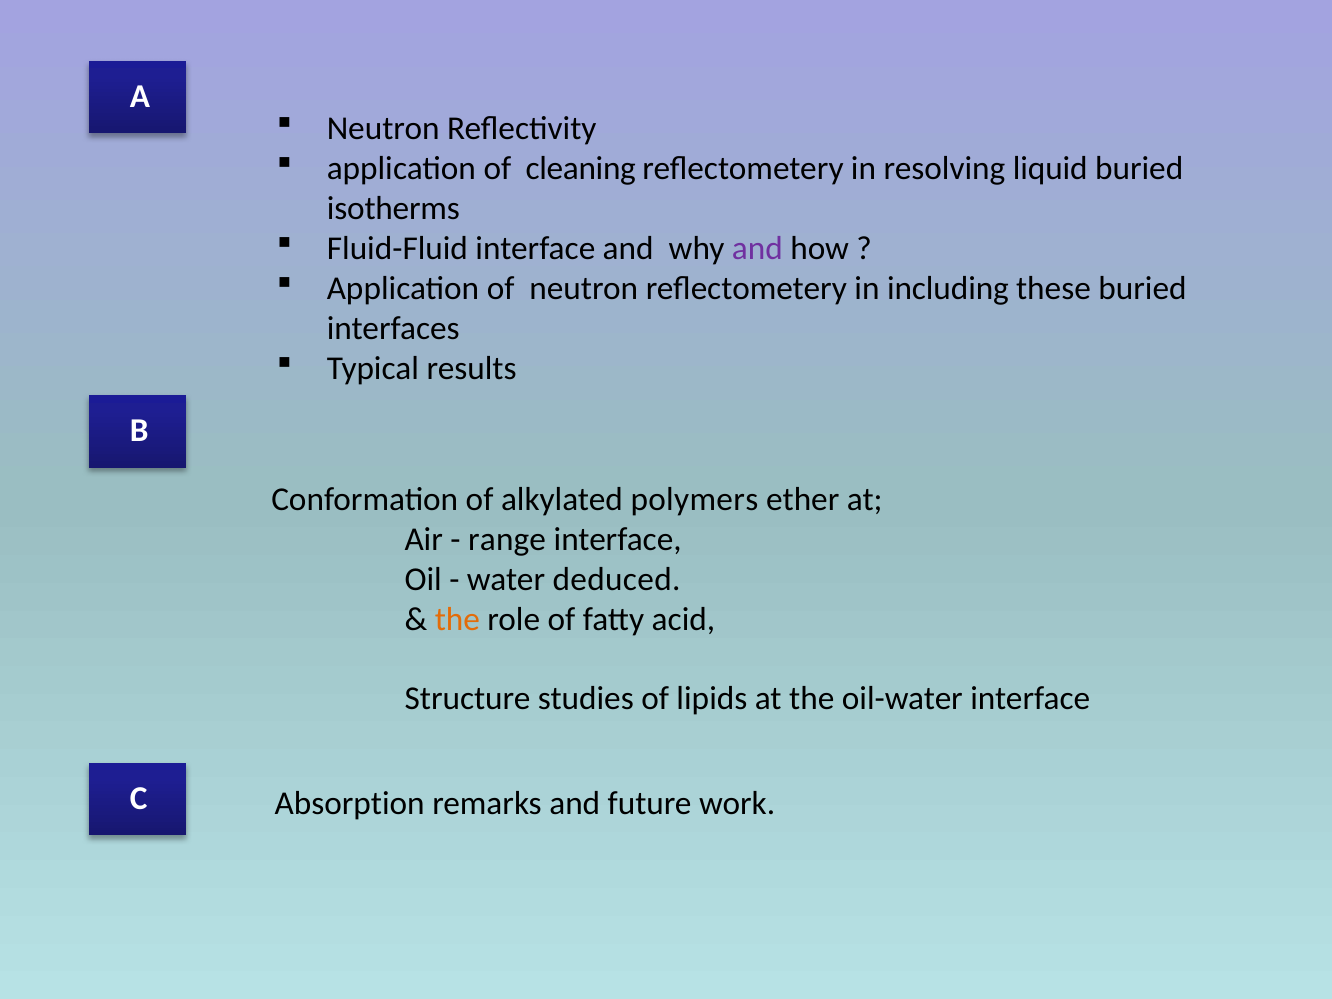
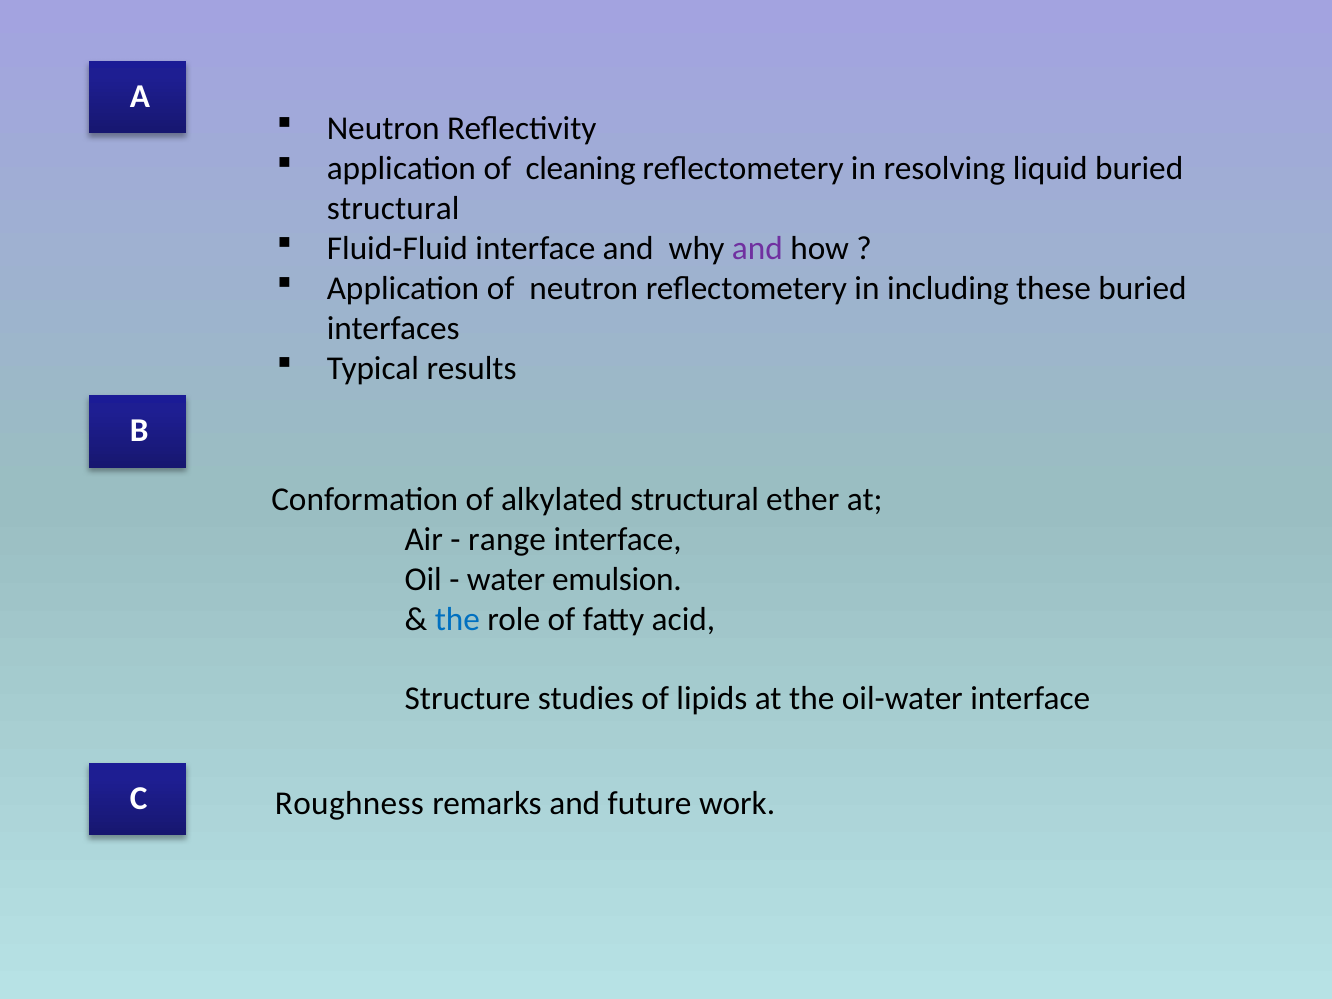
isotherms: isotherms -> structural (393, 209)
alkylated polymers: polymers -> structural (695, 499)
deduced: deduced -> emulsion (617, 579)
the colour: orange -> blue (457, 619)
Absorption: Absorption -> Roughness (349, 804)
